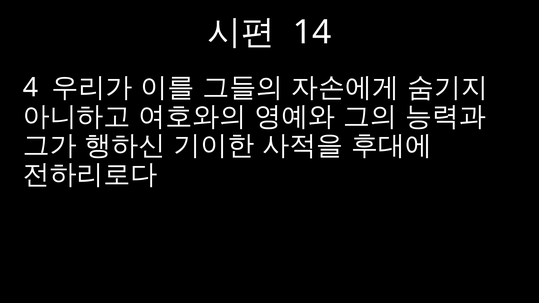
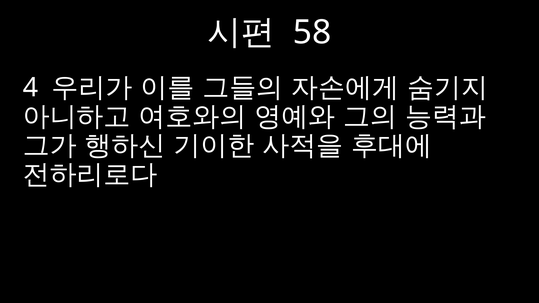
14: 14 -> 58 (312, 32)
